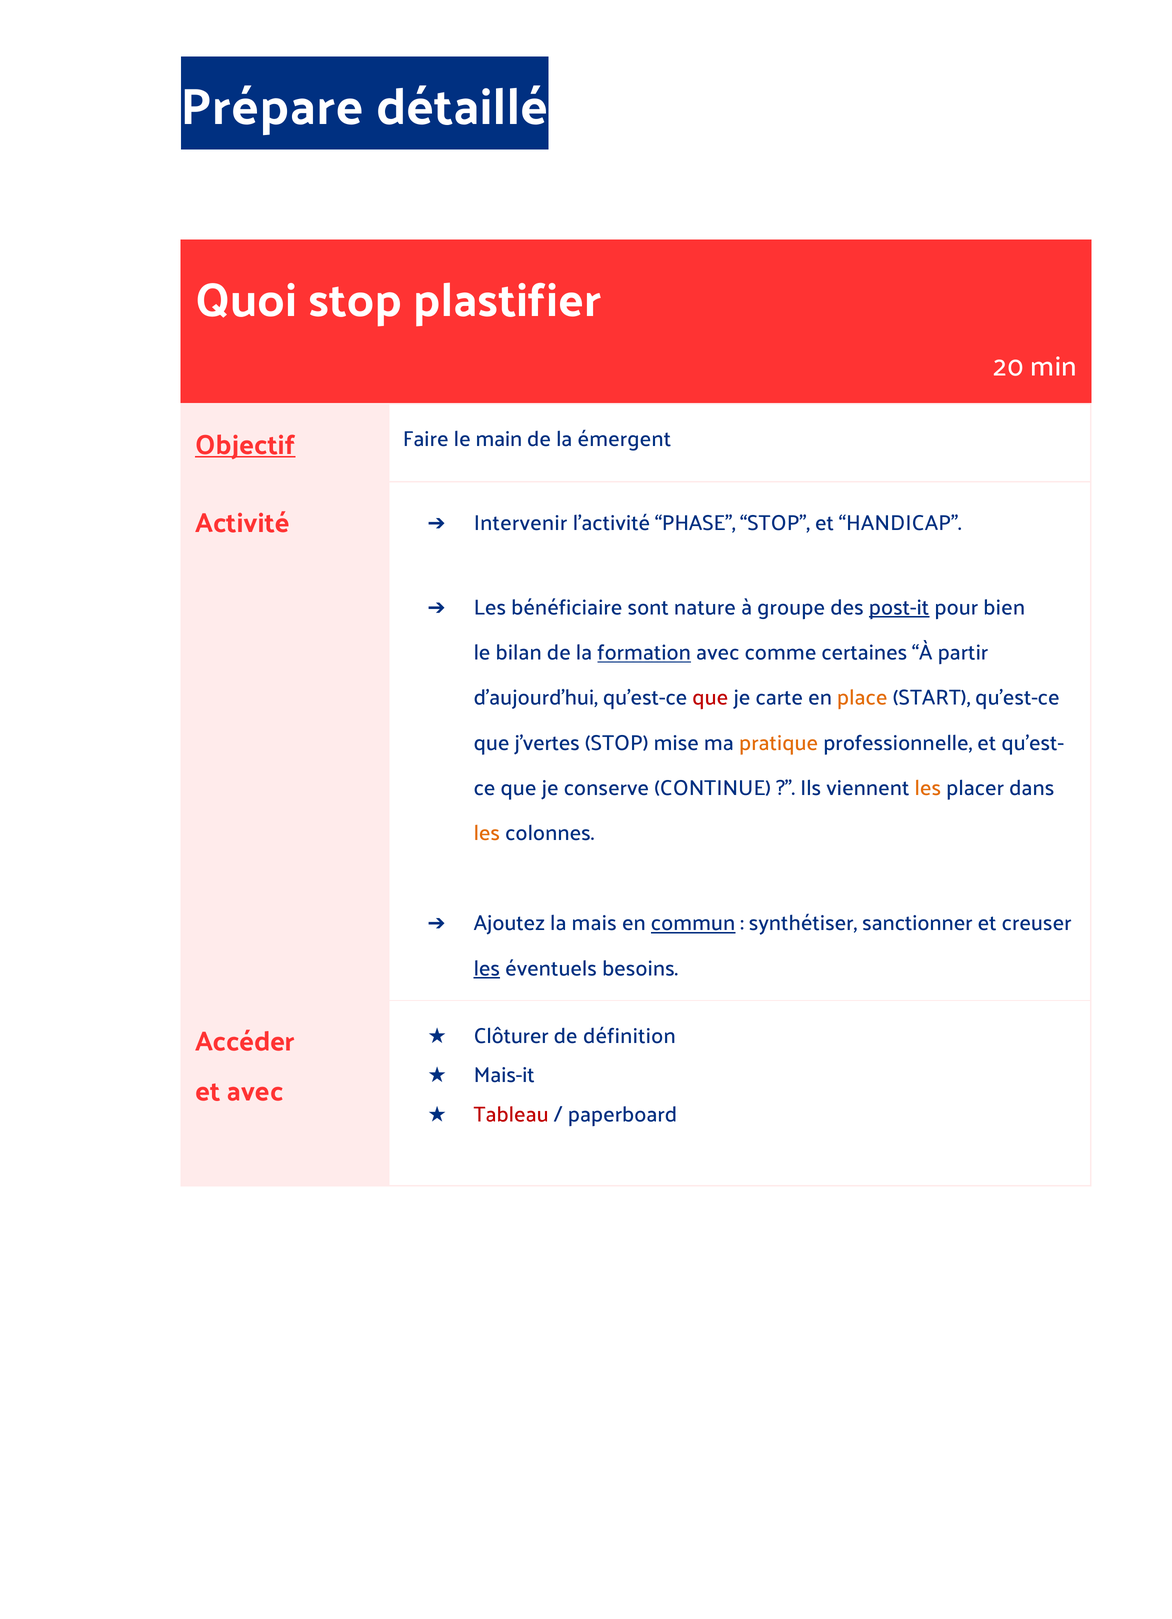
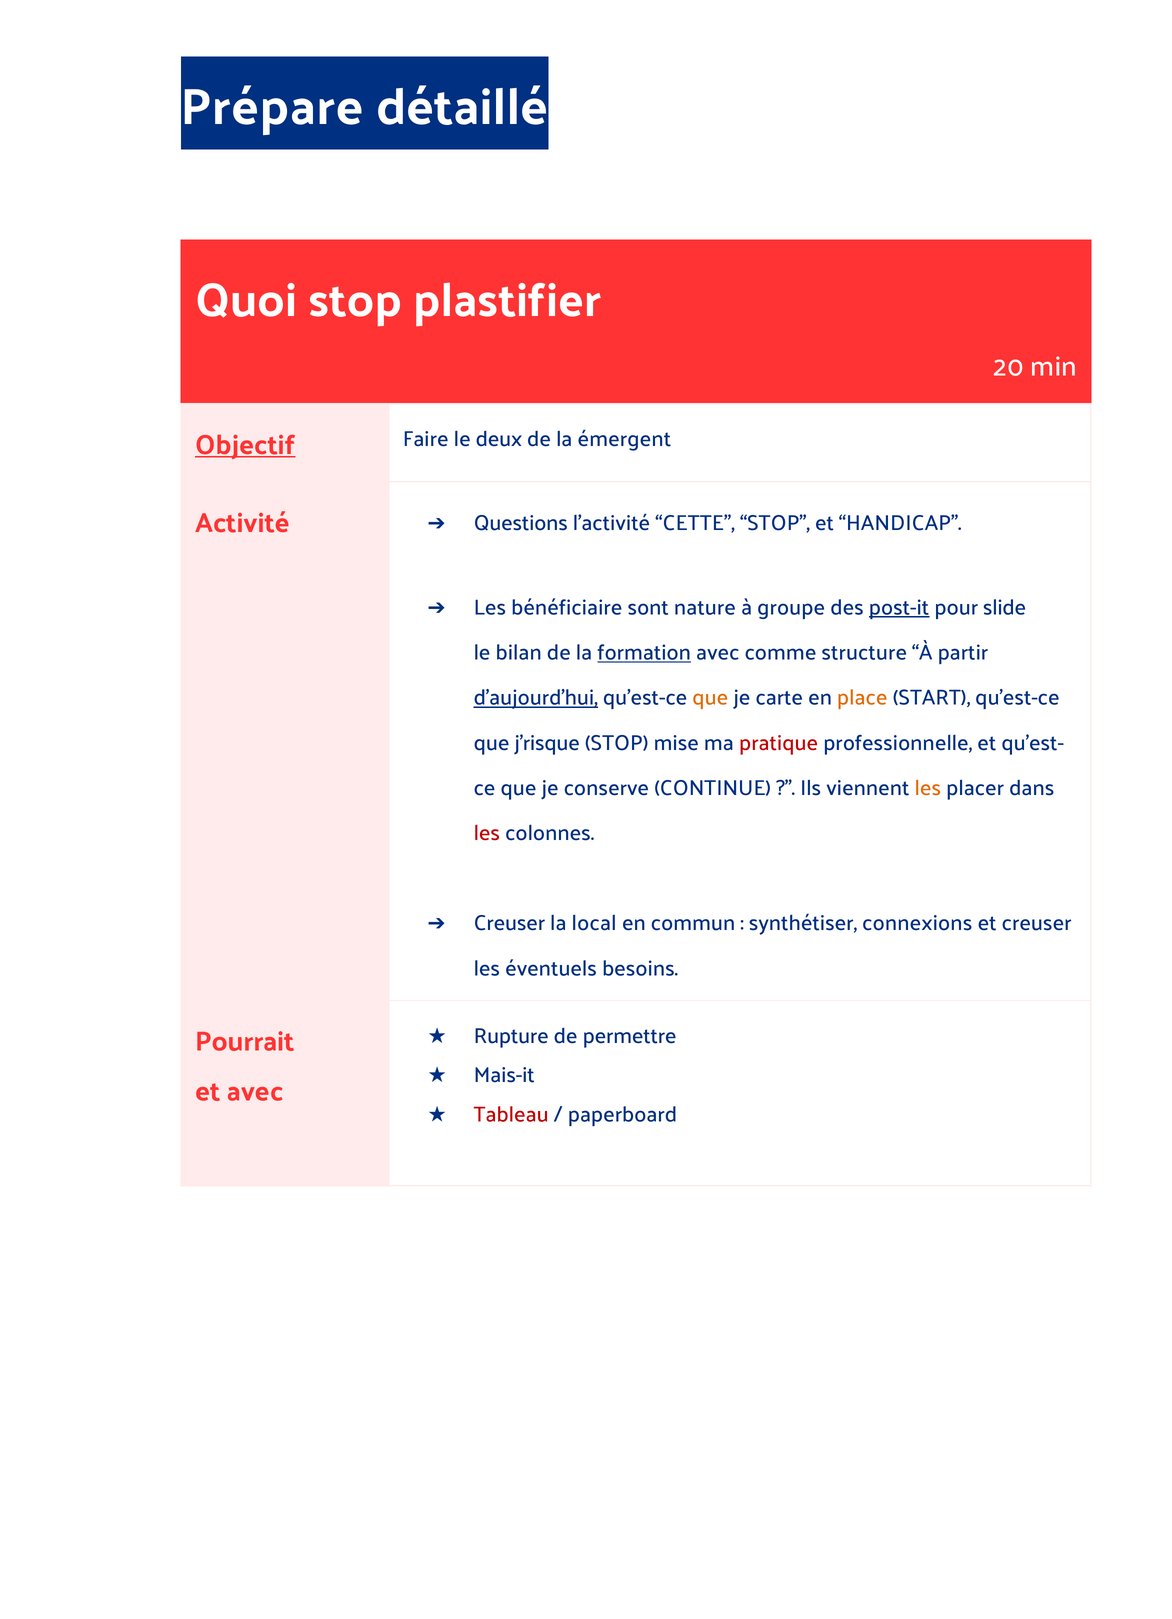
main: main -> deux (499, 439)
Intervenir: Intervenir -> Questions (521, 523)
PHASE: PHASE -> CETTE (695, 523)
bien: bien -> slide (1005, 607)
certaines: certaines -> structure (864, 652)
d’aujourd’hui underline: none -> present (536, 698)
que colour: red -> orange (710, 698)
j’vertes: j’vertes -> j’risque (547, 743)
pratique colour: orange -> red (779, 743)
les colour: orange -> red (487, 833)
Ajoutez: Ajoutez -> Creuser (509, 923)
mais: mais -> local (594, 923)
commun underline: present -> none (693, 923)
sanctionner: sanctionner -> connexions (917, 923)
les underline: present -> none (487, 968)
Clôturer: Clôturer -> Rupture (511, 1036)
définition: définition -> permettre (630, 1036)
Accéder: Accéder -> Pourrait (245, 1042)
